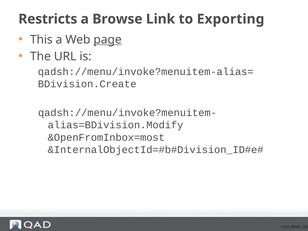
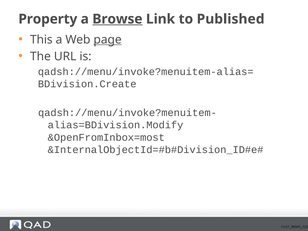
Restricts: Restricts -> Property (48, 19)
Browse underline: none -> present (117, 19)
Exporting: Exporting -> Published (231, 19)
